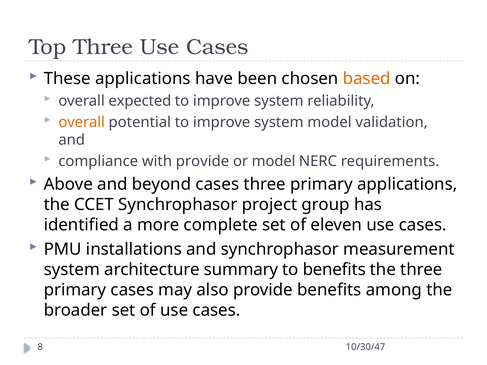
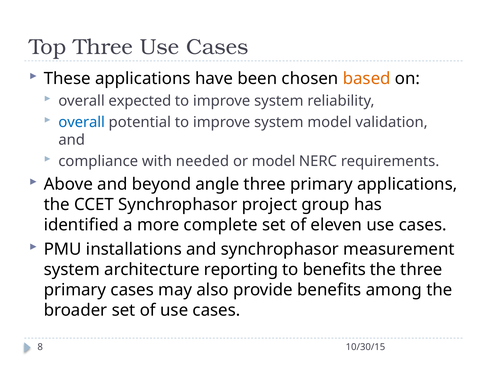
overall colour: orange -> blue (82, 122)
with provide: provide -> needed (202, 161)
beyond cases: cases -> angle (217, 185)
summary: summary -> reporting (241, 270)
10/30/47: 10/30/47 -> 10/30/15 (365, 347)
